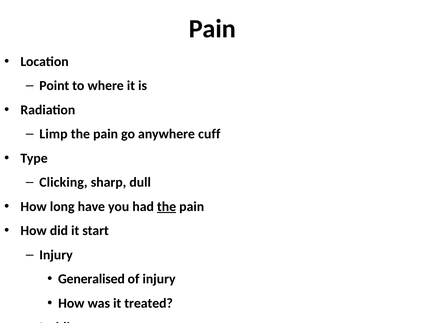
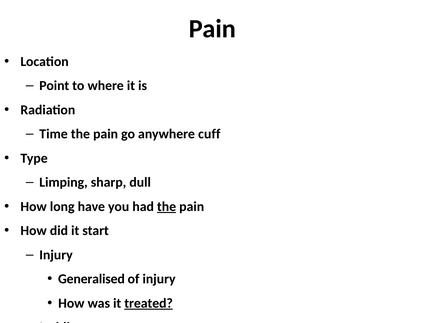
Limp: Limp -> Time (54, 134)
Clicking: Clicking -> Limping (64, 183)
treated underline: none -> present (149, 303)
